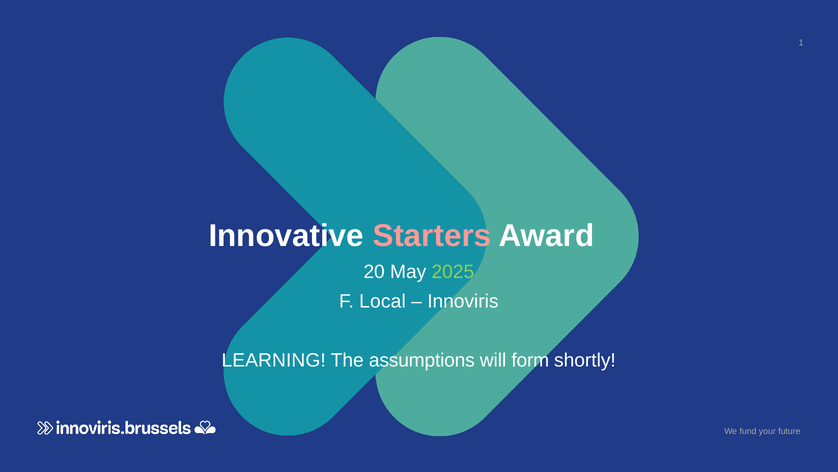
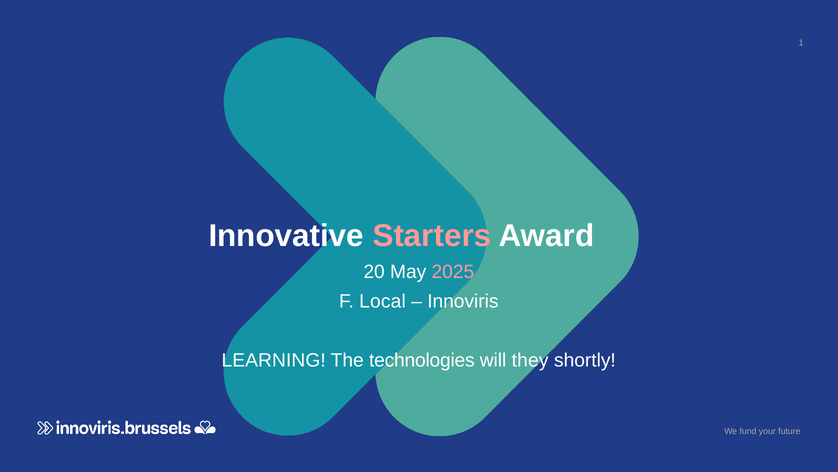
2025 colour: light green -> pink (453, 272)
assumptions: assumptions -> technologies (422, 360)
form: form -> they (530, 360)
